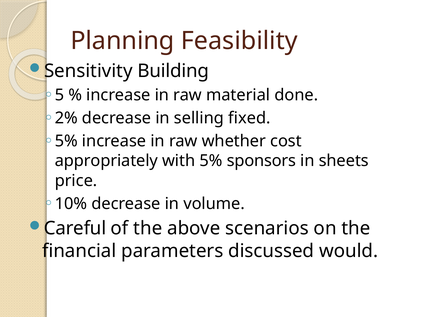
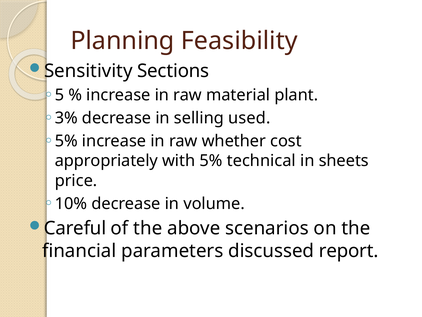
Building: Building -> Sections (173, 71)
done: done -> plant (296, 95)
2%: 2% -> 3% (66, 118)
fixed: fixed -> used (249, 118)
sponsors: sponsors -> technical (261, 161)
would: would -> report (349, 251)
